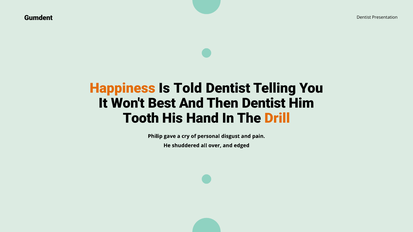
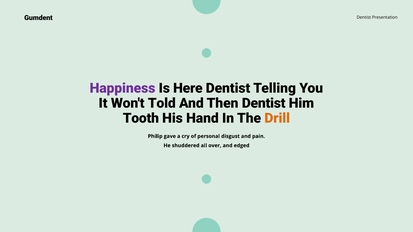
Happiness colour: orange -> purple (122, 89)
Told: Told -> Here (188, 89)
Best: Best -> Told (162, 103)
